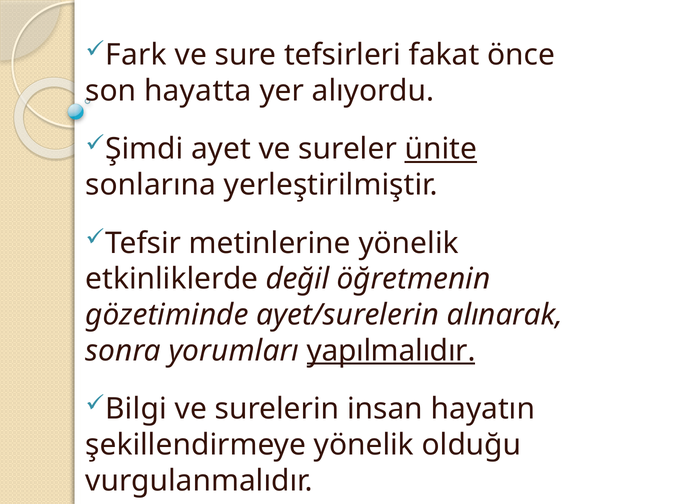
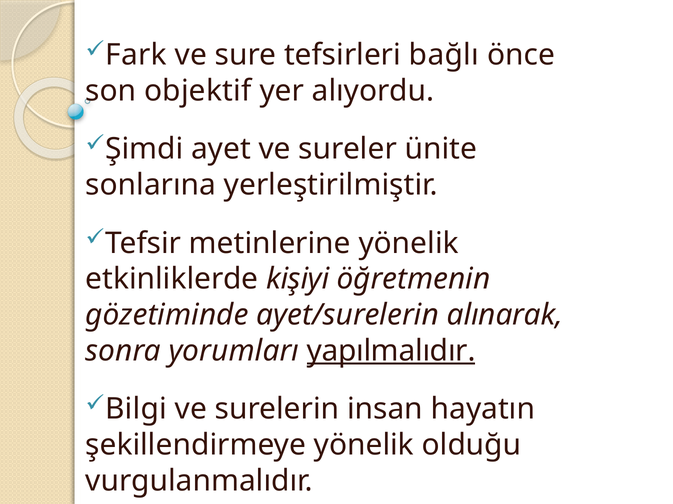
fakat: fakat -> bağlı (444, 55)
hayatta: hayatta -> objektif (198, 91)
ünite underline: present -> none (441, 149)
değil: değil -> kişiyi (298, 279)
